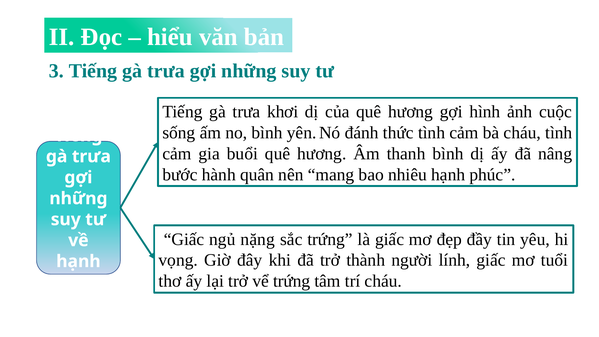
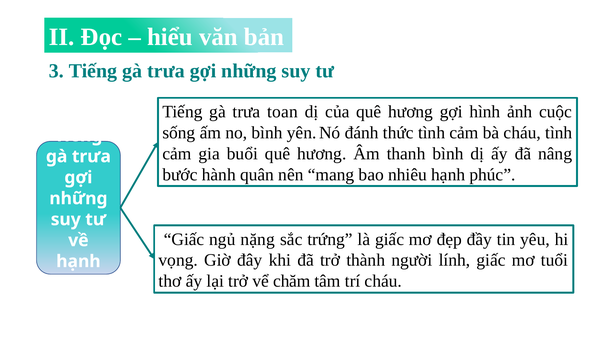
khơi: khơi -> toan (283, 112)
vể trứng: trứng -> chăm (292, 281)
